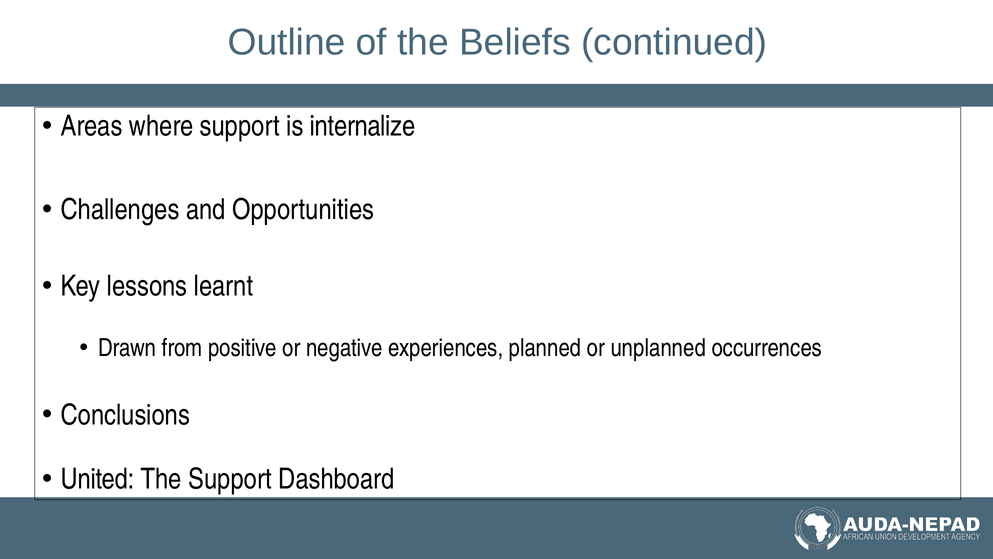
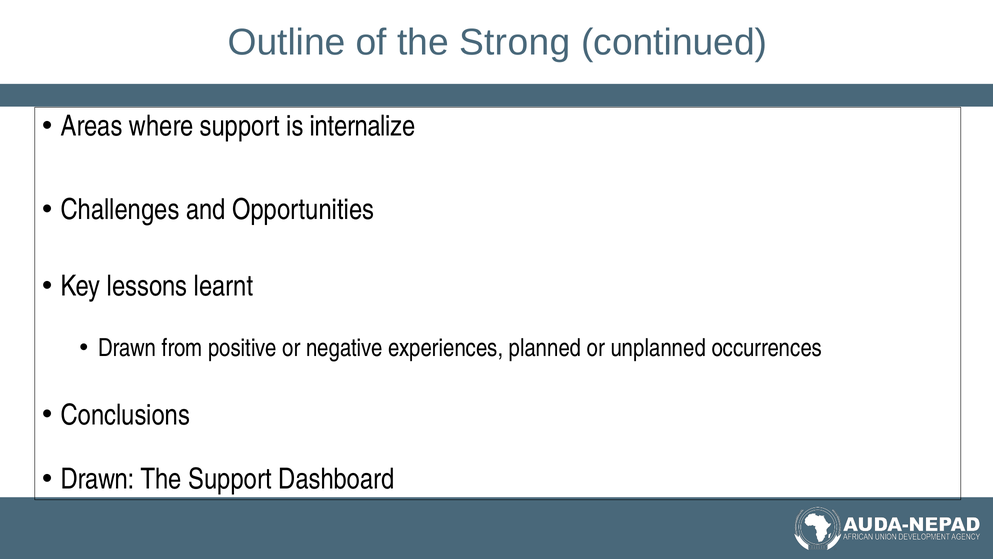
Beliefs: Beliefs -> Strong (515, 43)
United: United -> Drawn (98, 479)
